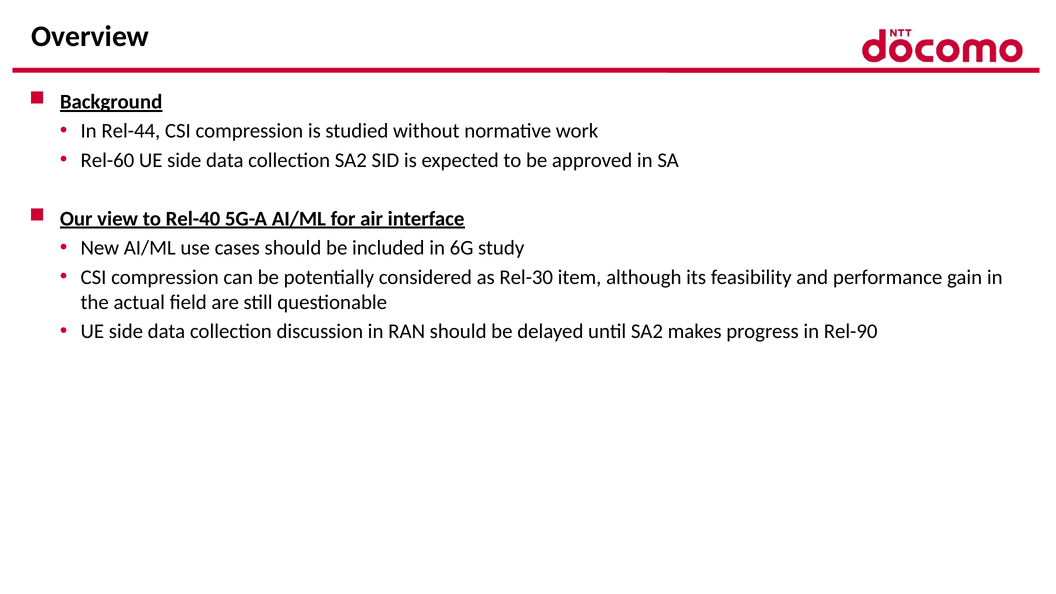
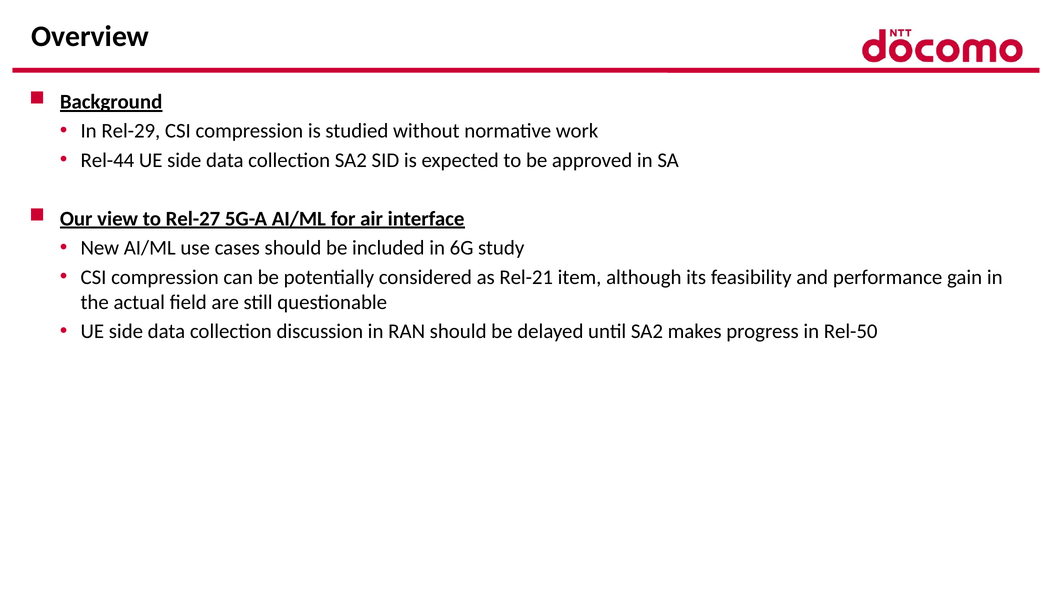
Rel-44: Rel-44 -> Rel-29 (131, 131)
Rel-60: Rel-60 -> Rel-44 (107, 160)
Rel-40: Rel-40 -> Rel-27 (193, 219)
Rel-30: Rel-30 -> Rel-21 (526, 277)
Rel-90: Rel-90 -> Rel-50 (851, 332)
